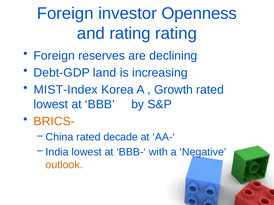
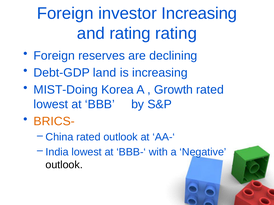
investor Openness: Openness -> Increasing (199, 13)
MIST-Index: MIST-Index -> MIST-Doing (66, 90)
rated decade: decade -> outlook (121, 137)
outlook colour: orange -> black (64, 165)
